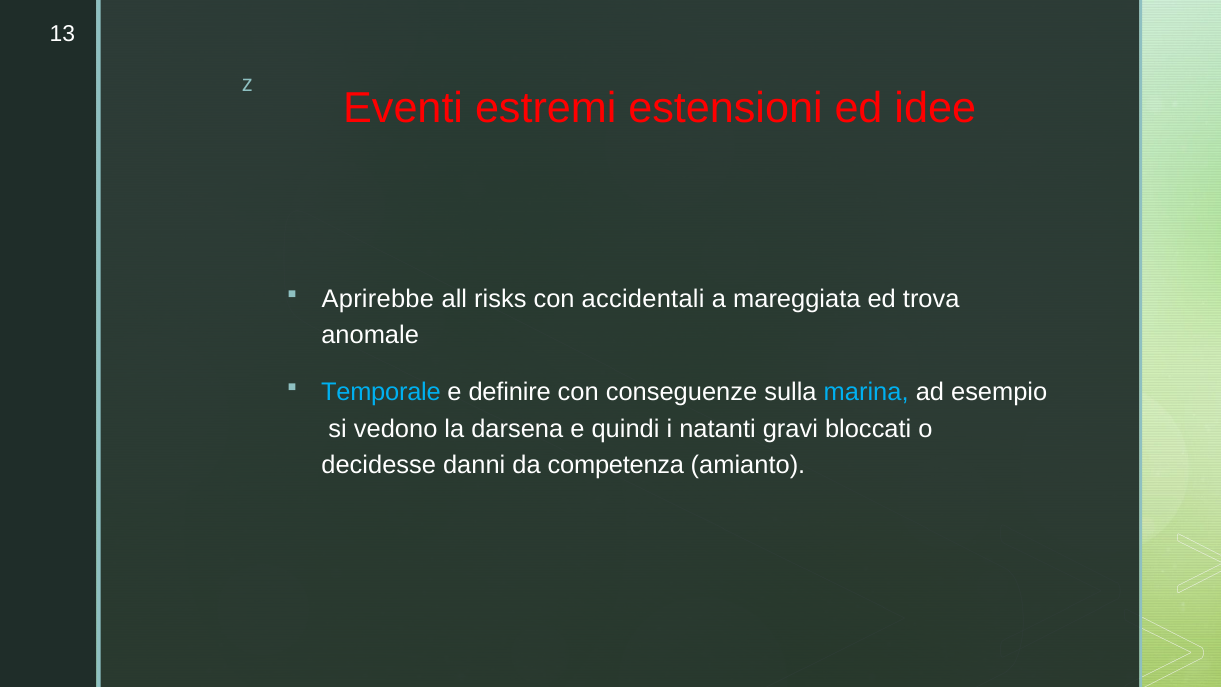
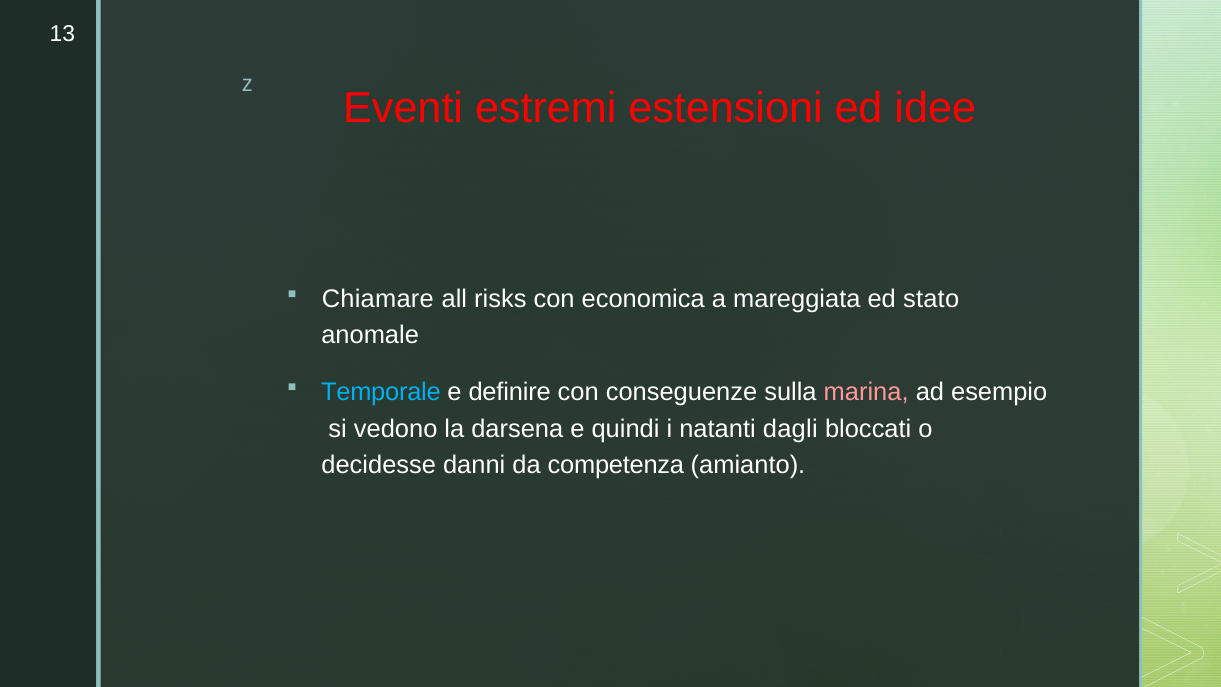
Aprirebbe: Aprirebbe -> Chiamare (378, 299)
accidentali: accidentali -> economica (643, 299)
trova: trova -> stato (931, 299)
marina colour: light blue -> pink (866, 392)
gravi: gravi -> dagli (790, 429)
